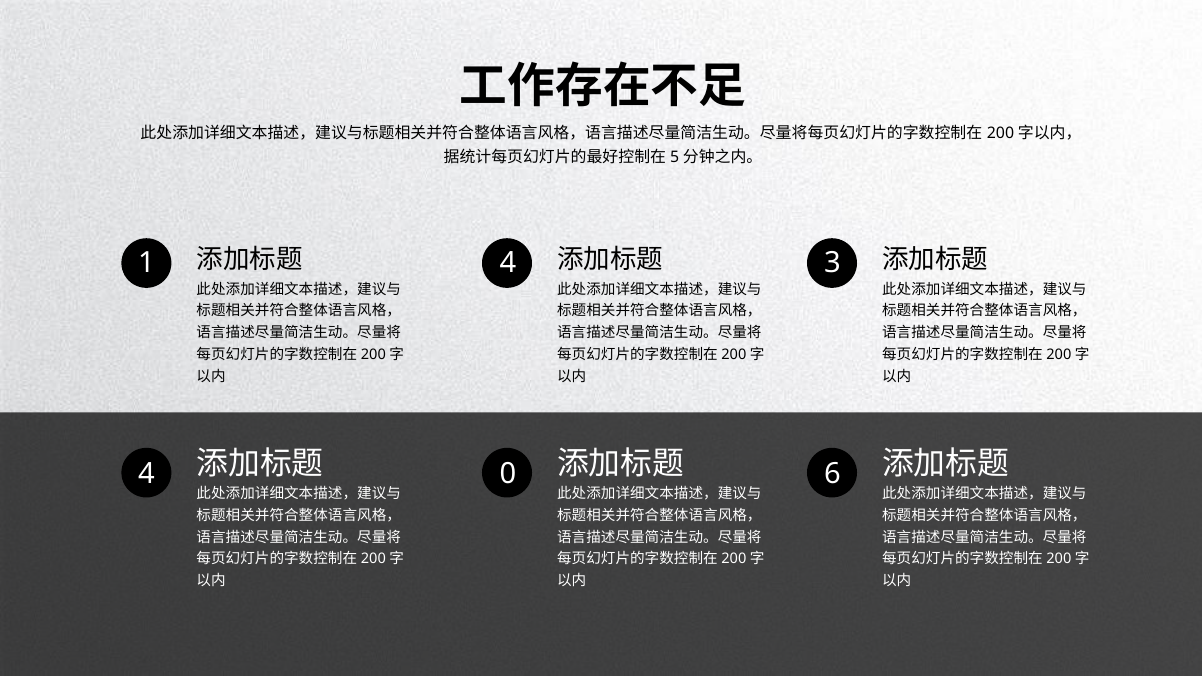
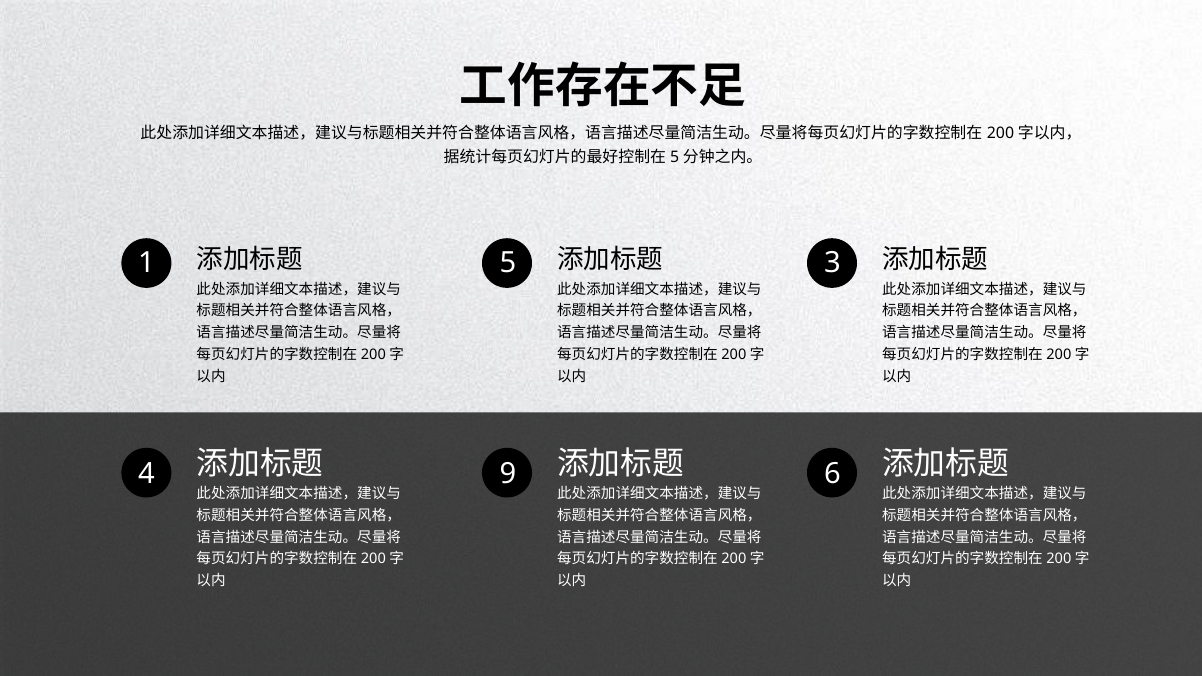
1 4: 4 -> 5 (508, 263)
0: 0 -> 9 (508, 474)
